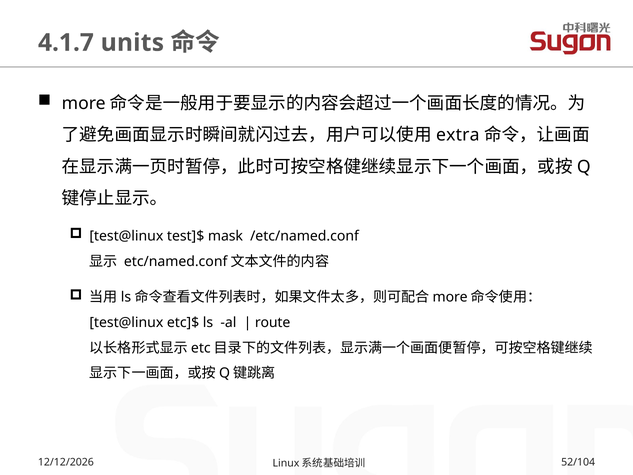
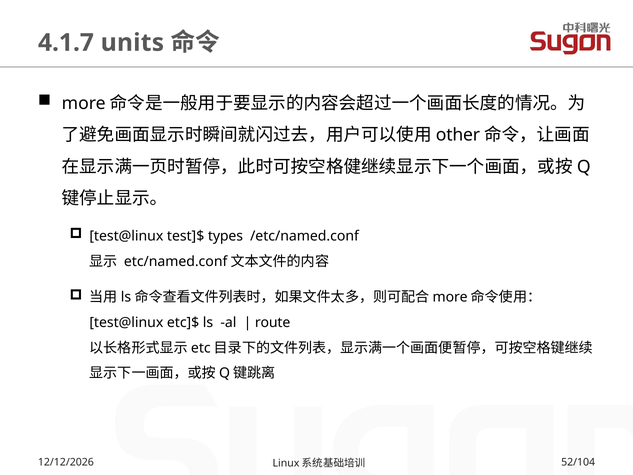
extra: extra -> other (458, 135)
mask: mask -> types (225, 236)
